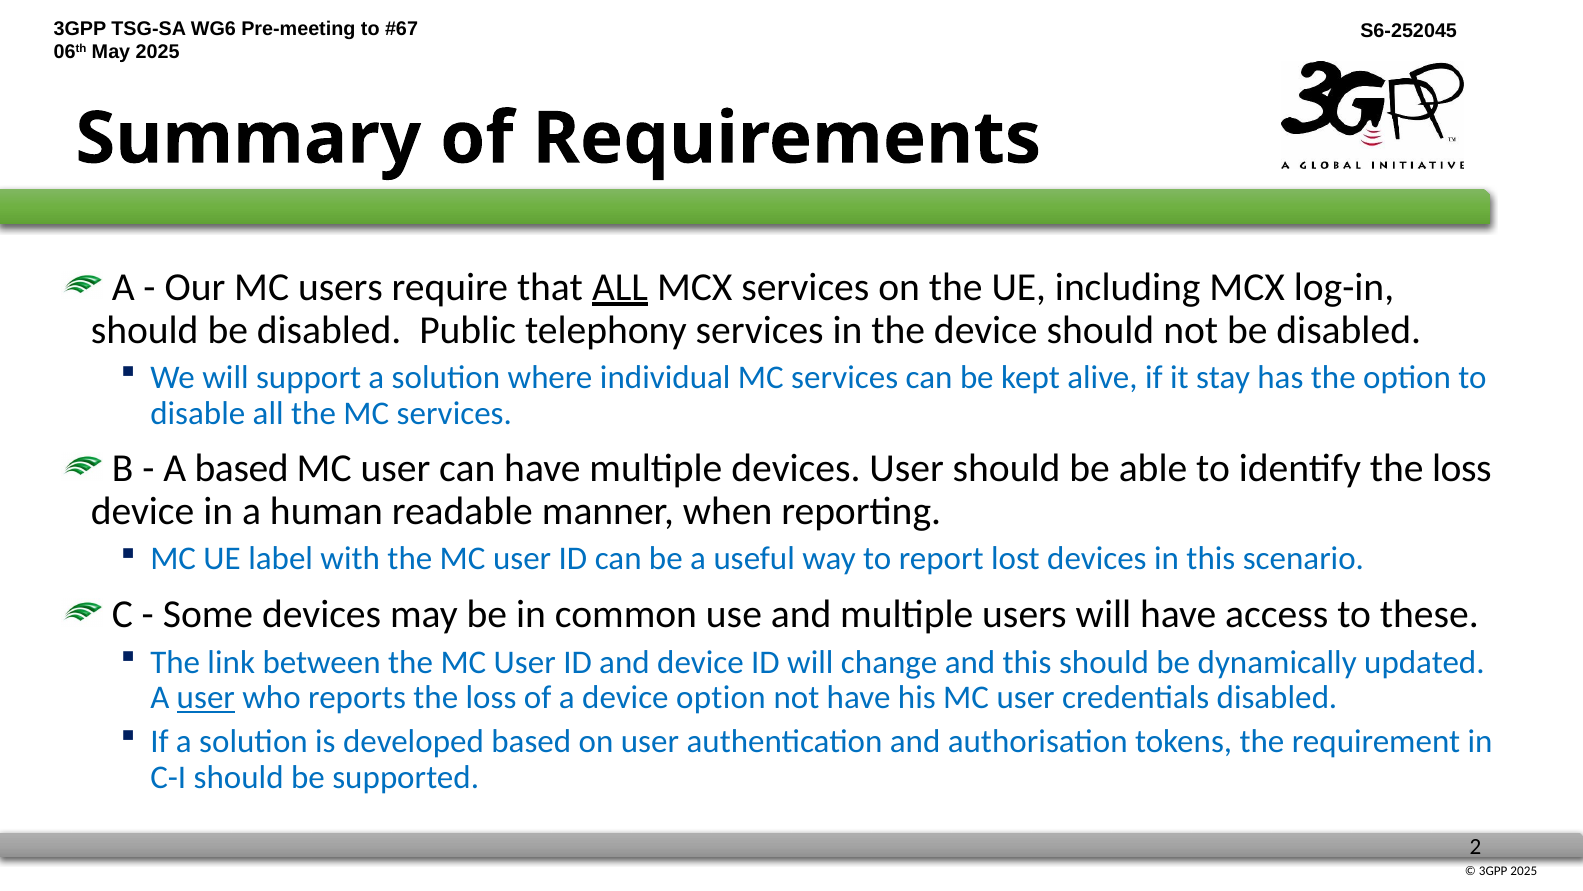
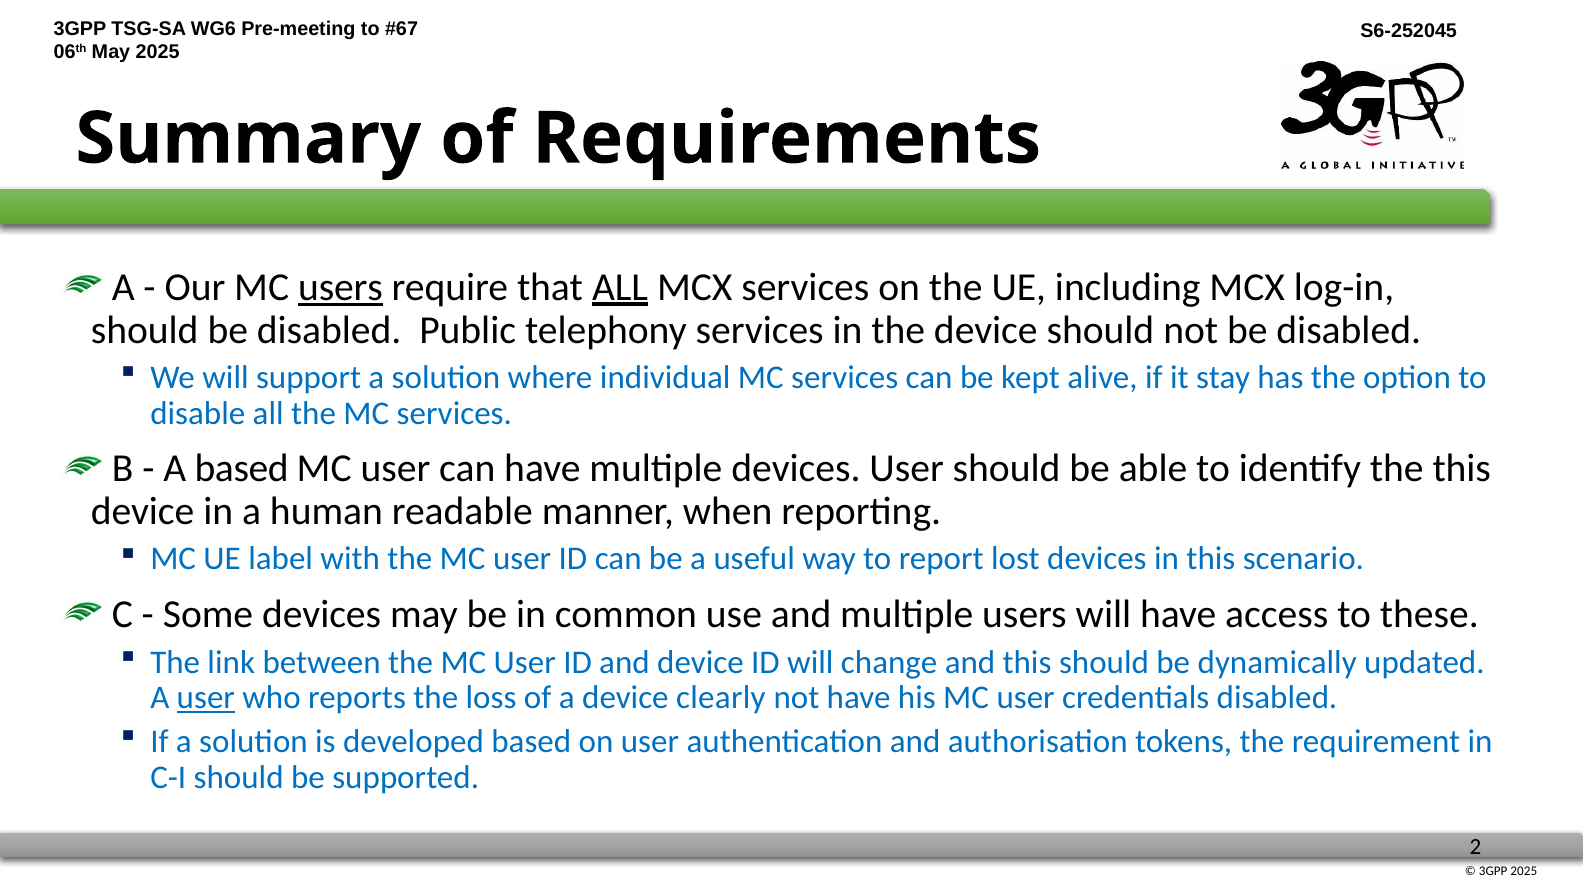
users underline: none -> present (340, 287)
identify the loss: loss -> this (1462, 469)
device option: option -> clearly (721, 697)
